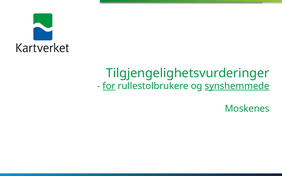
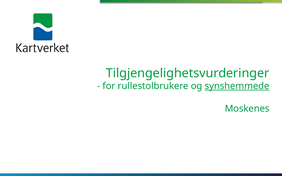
for underline: present -> none (109, 86)
